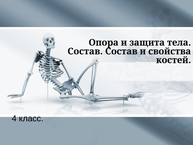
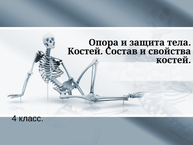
Состав: Состав -> Костей (85, 51)
